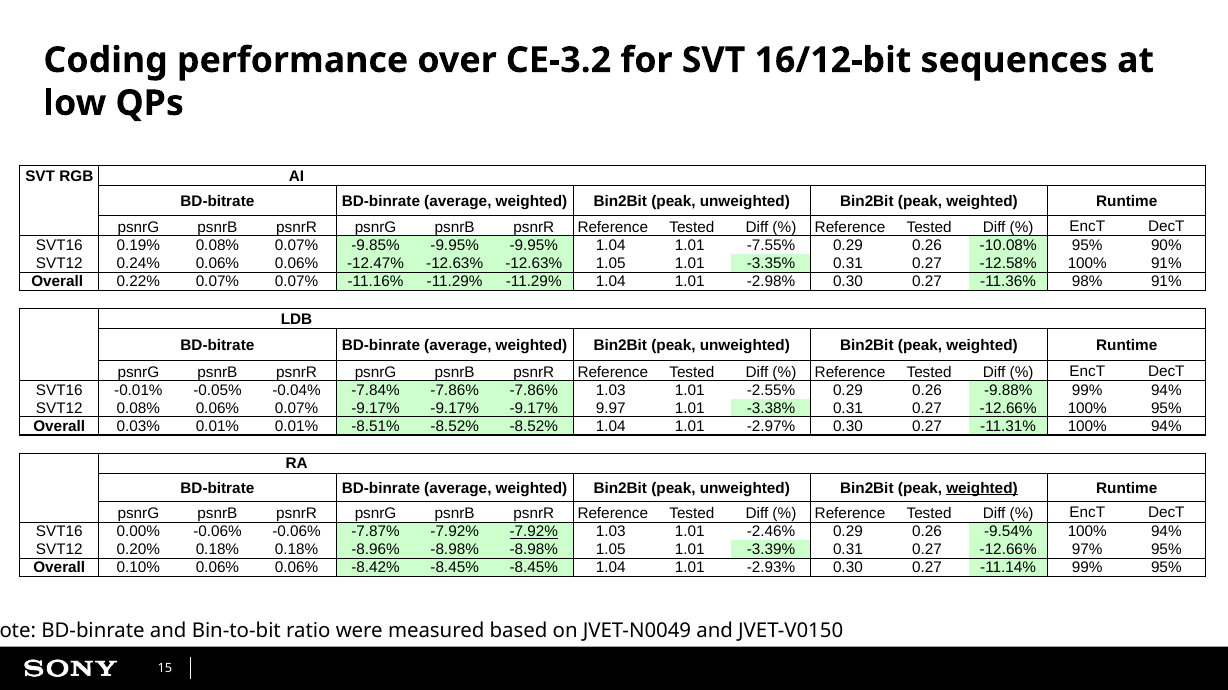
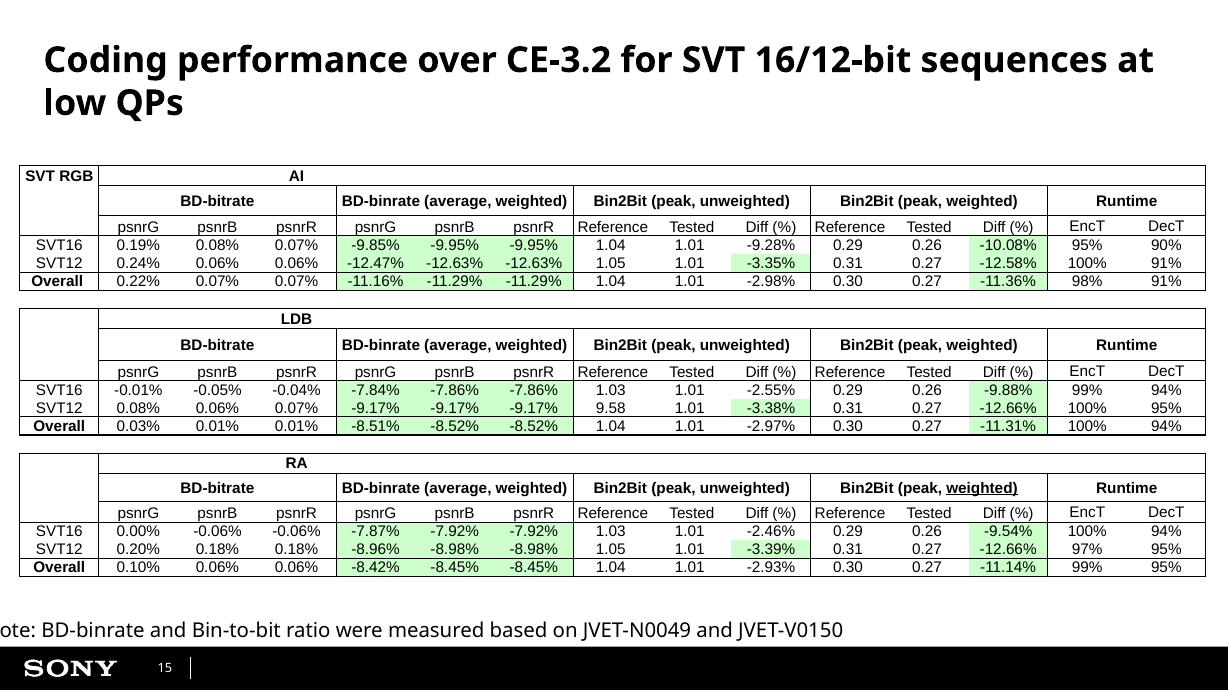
-7.55%: -7.55% -> -9.28% (771, 246)
9.97: 9.97 -> 9.58 (611, 409)
-7.92% underline: present -> none (534, 532)
